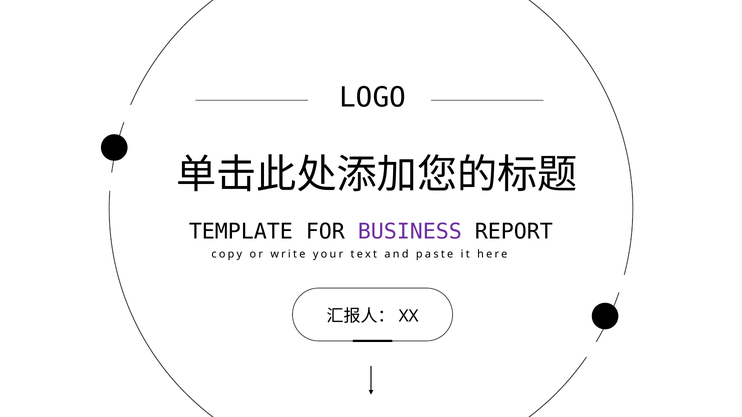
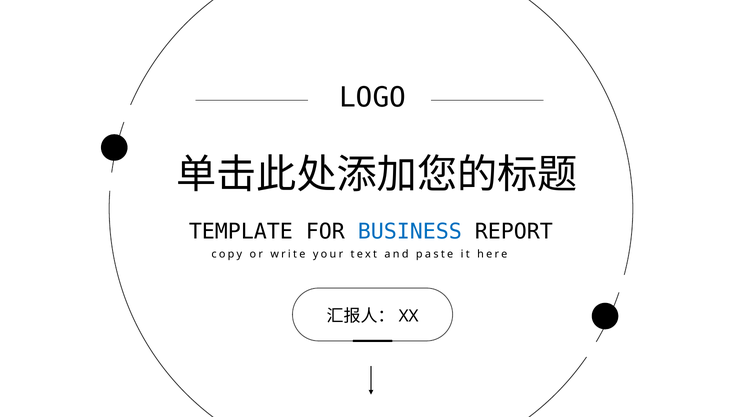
BUSINESS colour: purple -> blue (410, 232)
